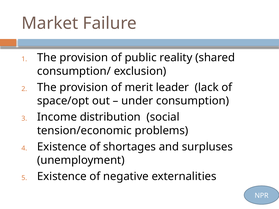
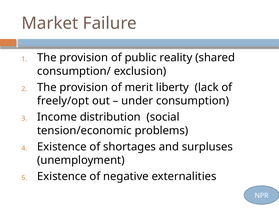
leader: leader -> liberty (172, 87)
space/opt: space/opt -> freely/opt (63, 101)
